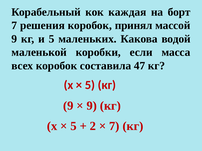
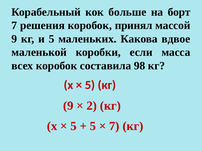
каждая: каждая -> больше (127, 12)
водой: водой -> вдвое (176, 39)
47: 47 -> 98 (140, 66)
9: 9 -> 2 (92, 106)
2: 2 -> 5 (93, 127)
